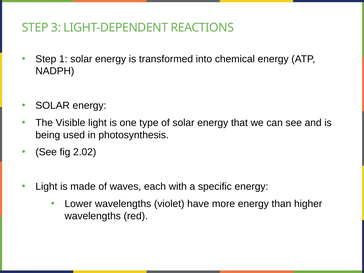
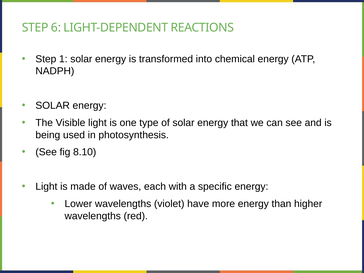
3: 3 -> 6 (56, 28)
2.02: 2.02 -> 8.10 (85, 152)
